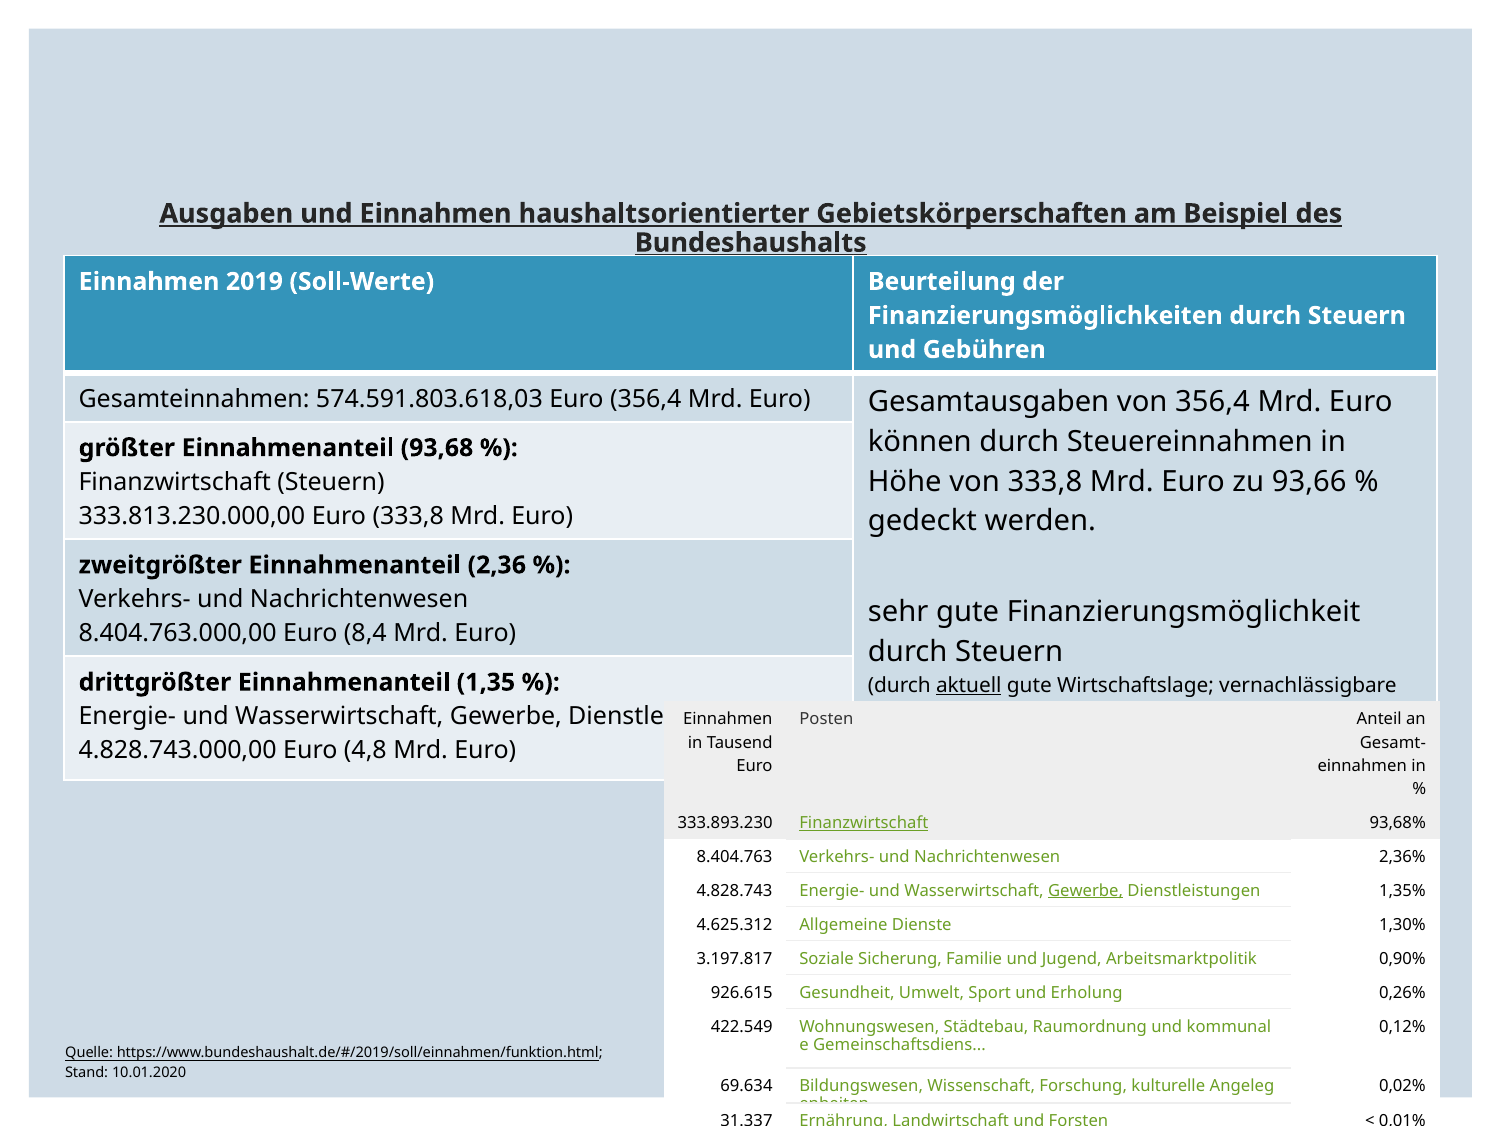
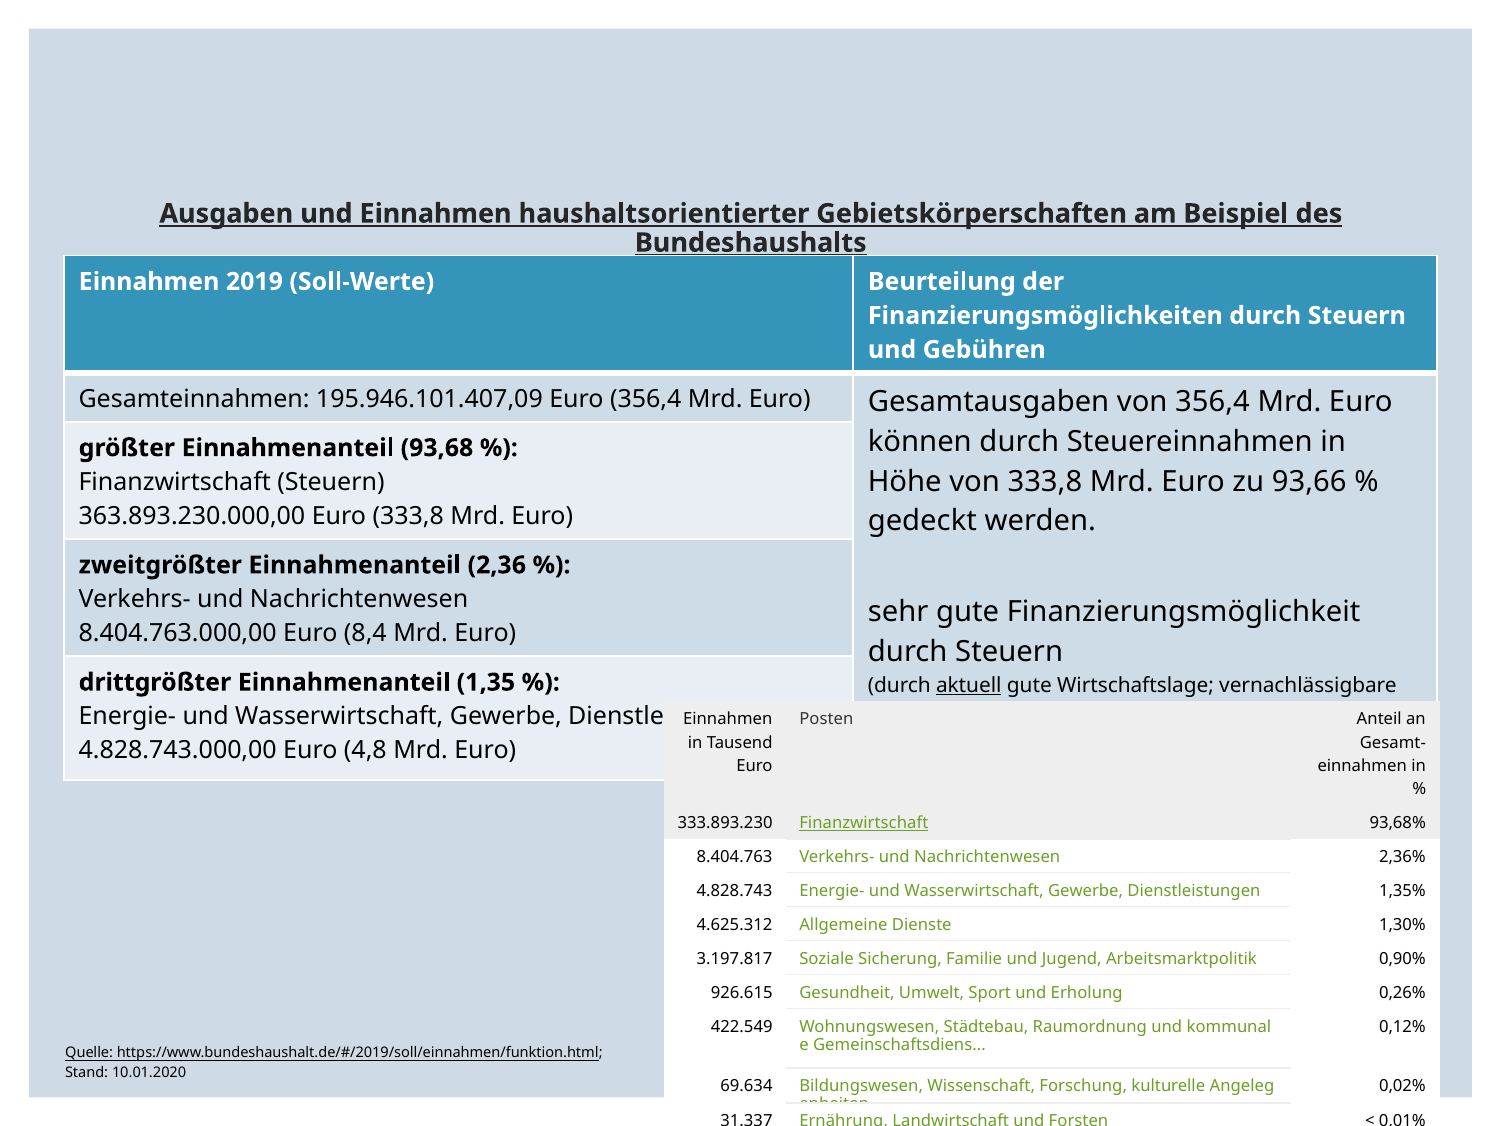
574.591.803.618,03: 574.591.803.618,03 -> 195.946.101.407,09 (429, 399)
333.813.230.000,00: 333.813.230.000,00 -> 363.893.230.000,00 (192, 516)
Gewerbe underline: present -> none (1086, 890)
